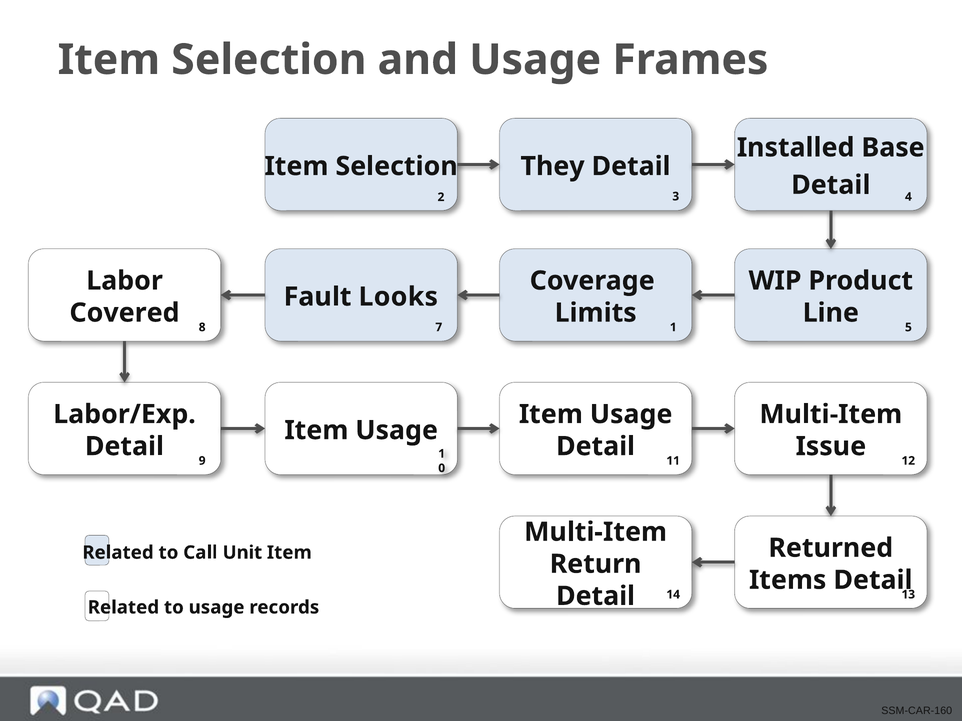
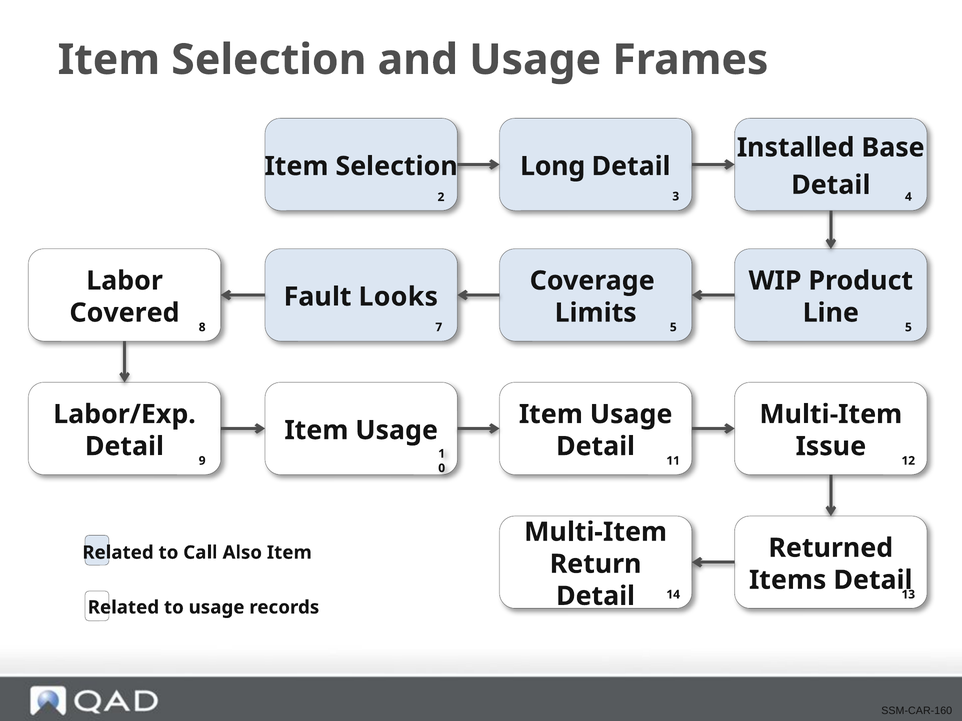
They: They -> Long (553, 166)
Limits 1: 1 -> 5 (673, 327)
Unit: Unit -> Also (242, 553)
